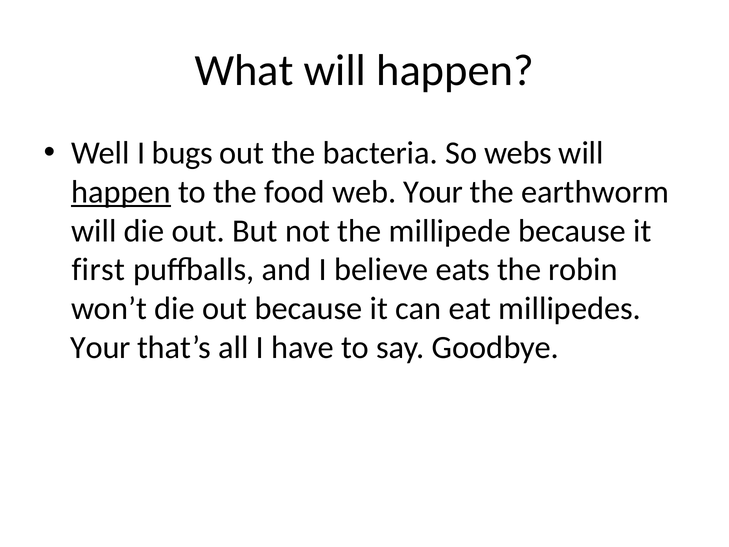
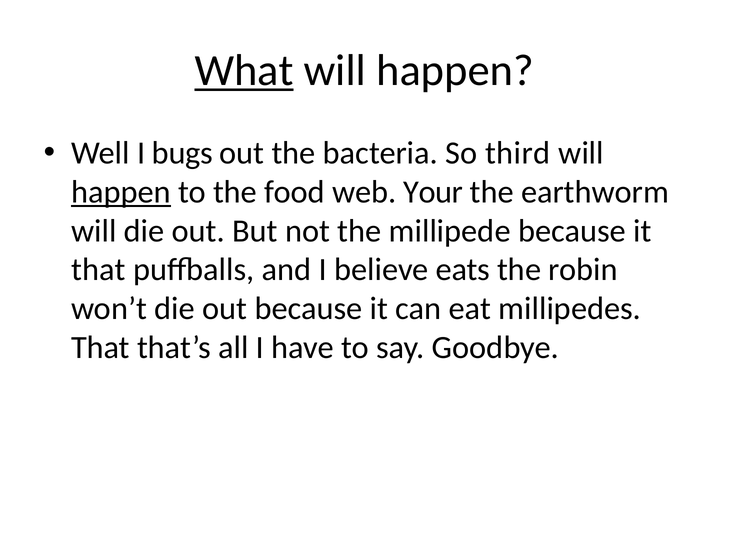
What underline: none -> present (244, 71)
webs: webs -> third (518, 153)
first: first -> that (98, 270)
Your: Your -> That (100, 347)
